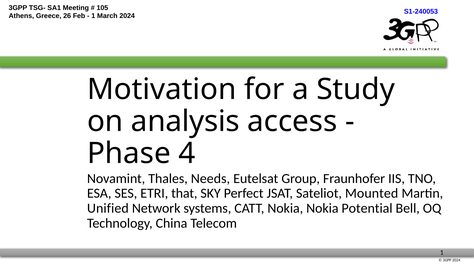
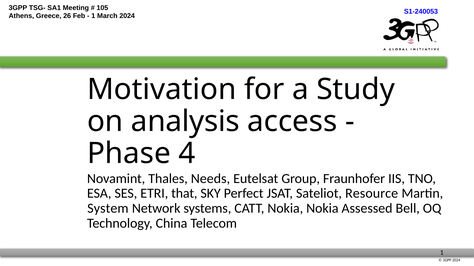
Mounted: Mounted -> Resource (372, 194)
Unified: Unified -> System (108, 209)
Potential: Potential -> Assessed (367, 209)
